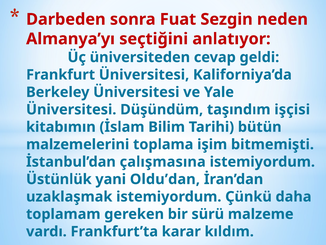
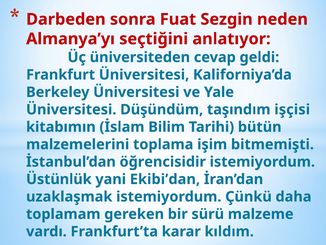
çalışmasına: çalışmasına -> öğrencisidir (163, 162)
Oldu’dan: Oldu’dan -> Ekibi’dan (165, 179)
